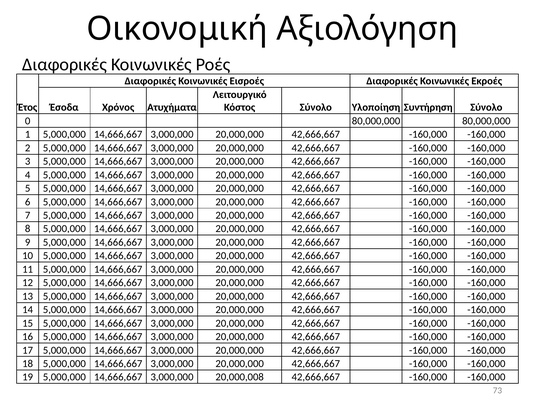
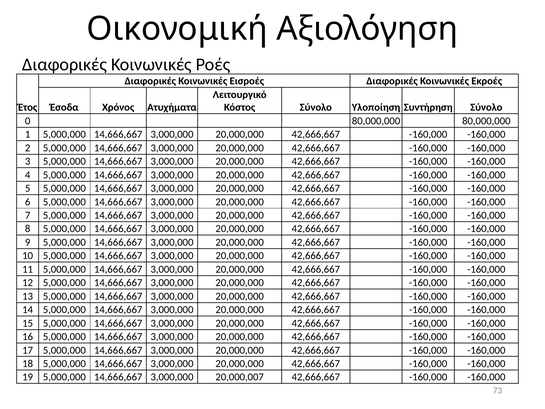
20,000,008: 20,000,008 -> 20,000,007 (240, 377)
